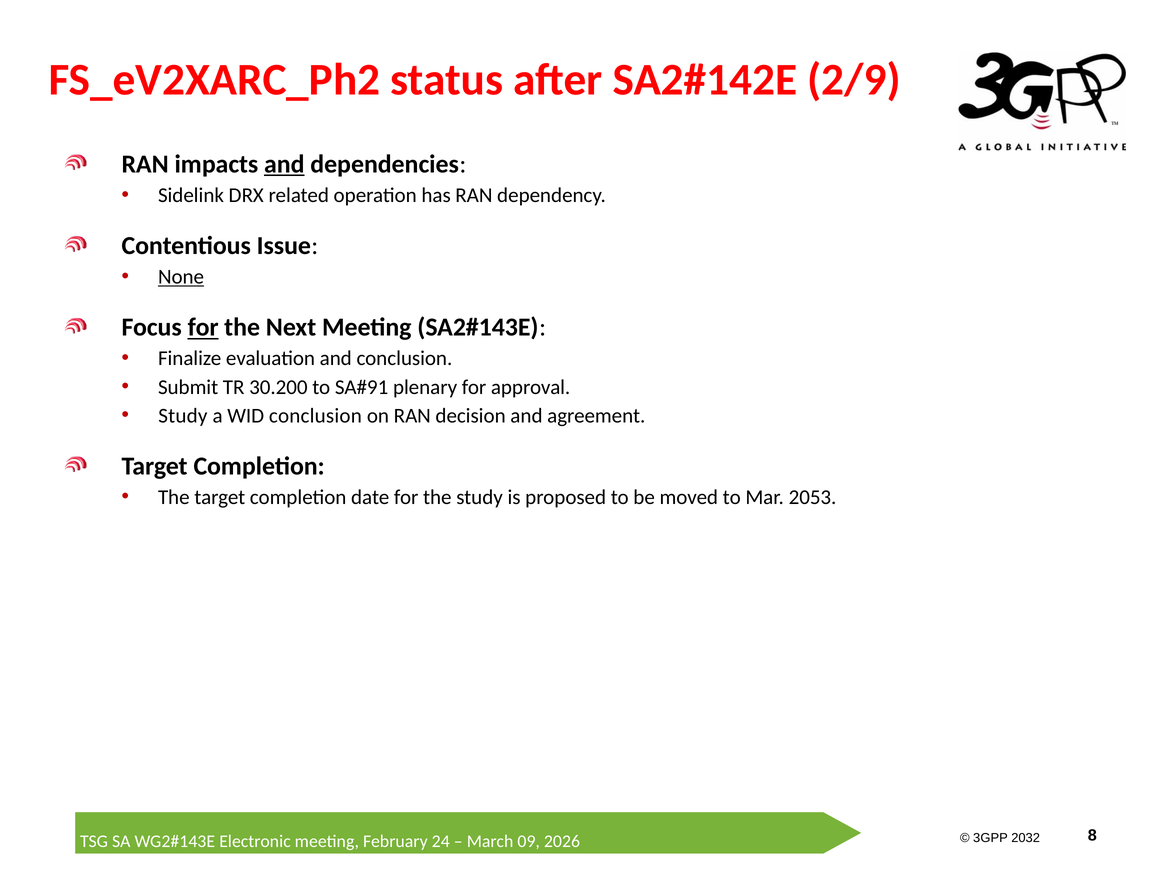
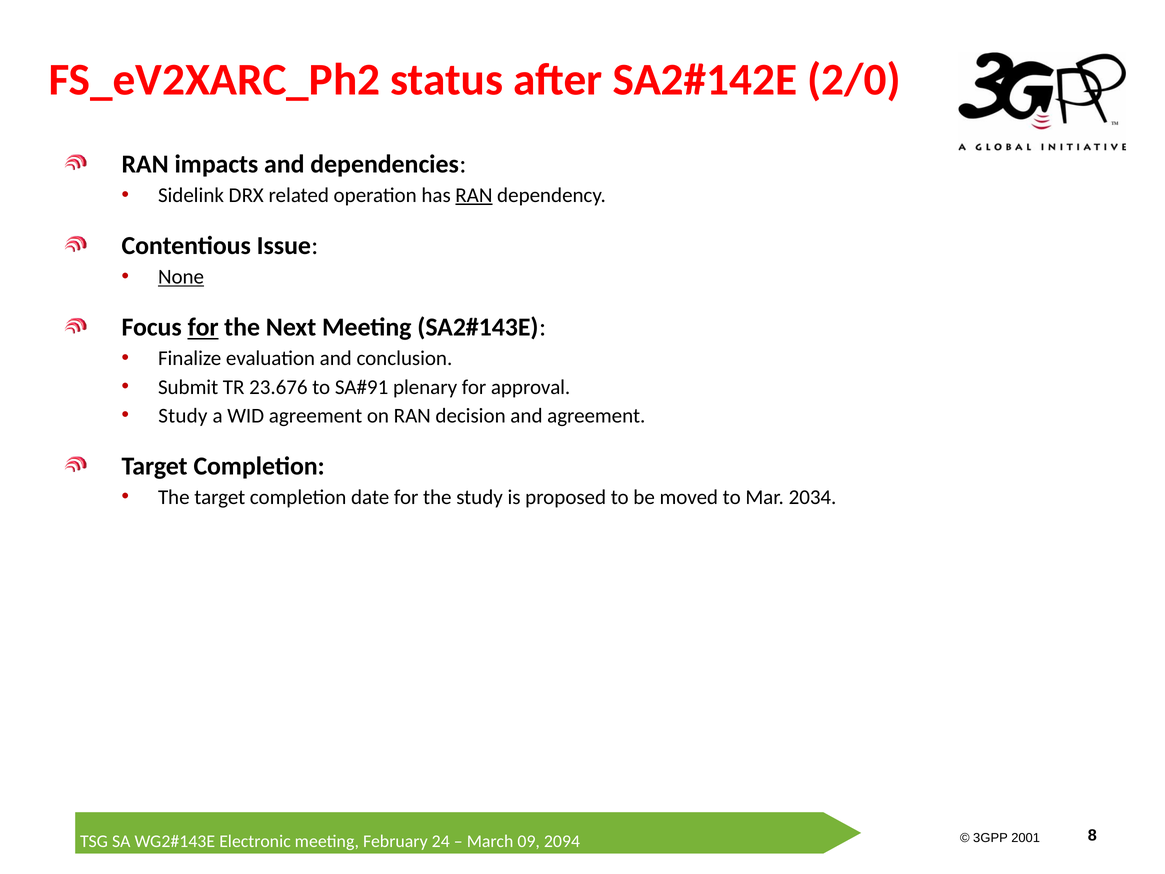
2/9: 2/9 -> 2/0 (854, 80)
and underline: present -> none (284, 164)
RAN underline: none -> present (474, 195)
30.200: 30.200 -> 23.676 (278, 387)
WID conclusion: conclusion -> agreement (316, 415)
2053: 2053 -> 2034 (813, 497)
2032: 2032 -> 2001 (1026, 838)
2026: 2026 -> 2094 (562, 841)
